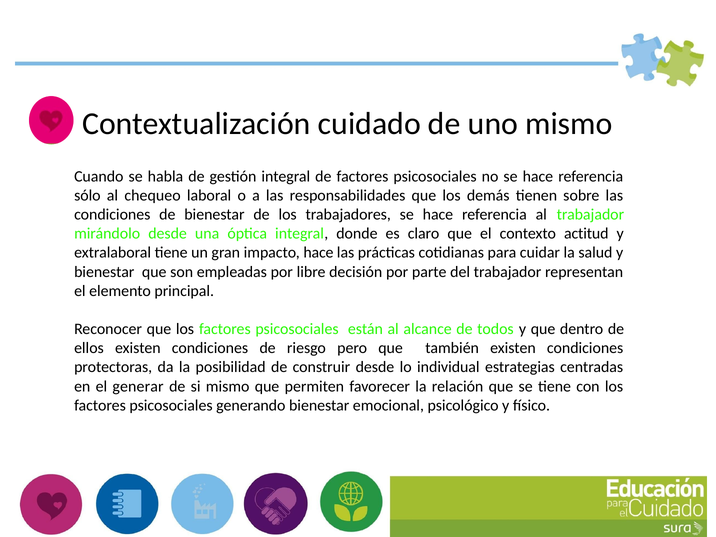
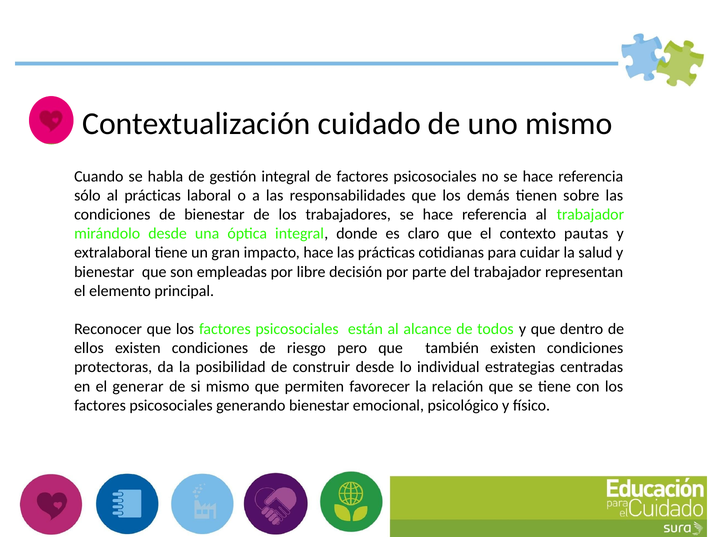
al chequeo: chequeo -> prácticas (153, 195)
actitud: actitud -> pautas (586, 234)
